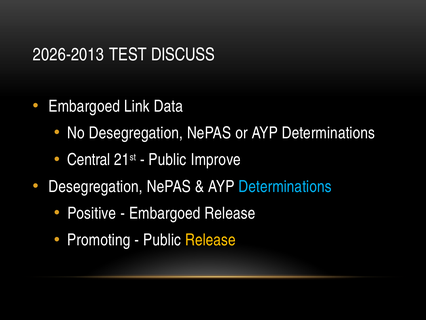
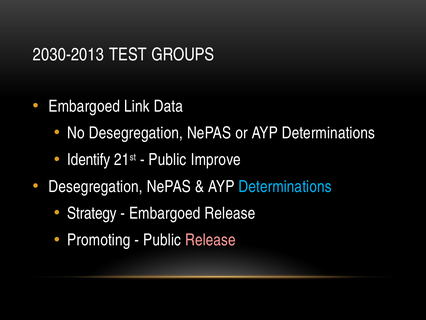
2026-2013: 2026-2013 -> 2030-2013 (68, 54)
DISCUSS: DISCUSS -> GROUPS (183, 54)
Central: Central -> Identify (89, 160)
Positive: Positive -> Strategy (92, 213)
Release colour: yellow -> pink (210, 240)
